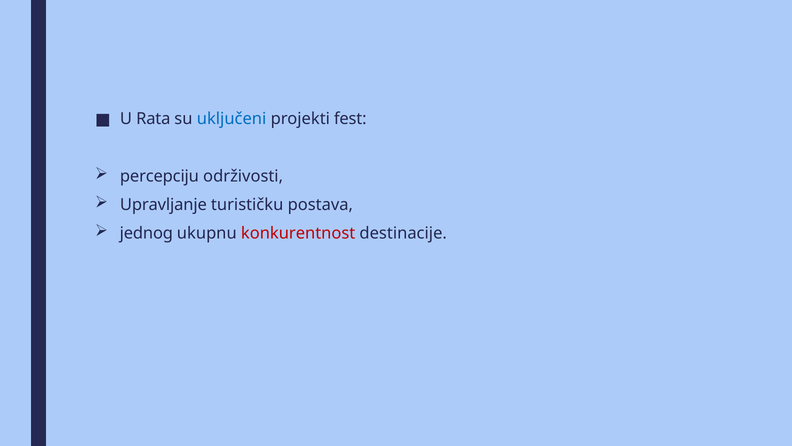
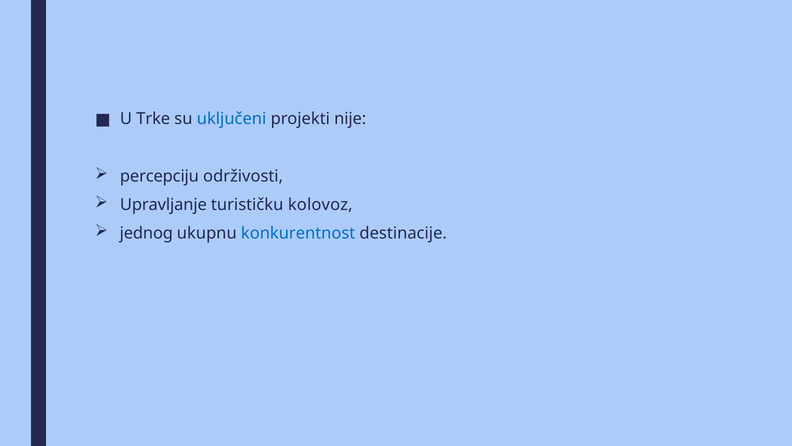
Rata: Rata -> Trke (153, 119)
fest: fest -> nije (350, 119)
postava: postava -> kolovoz (320, 204)
konkurentnost colour: red -> blue (298, 233)
